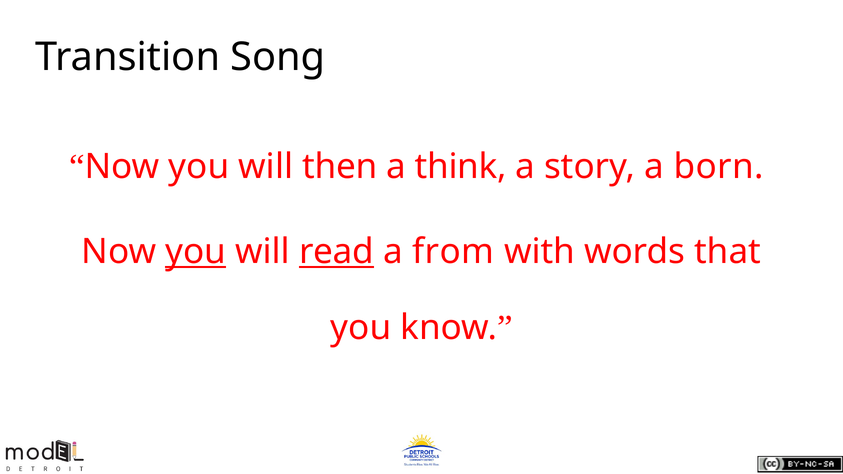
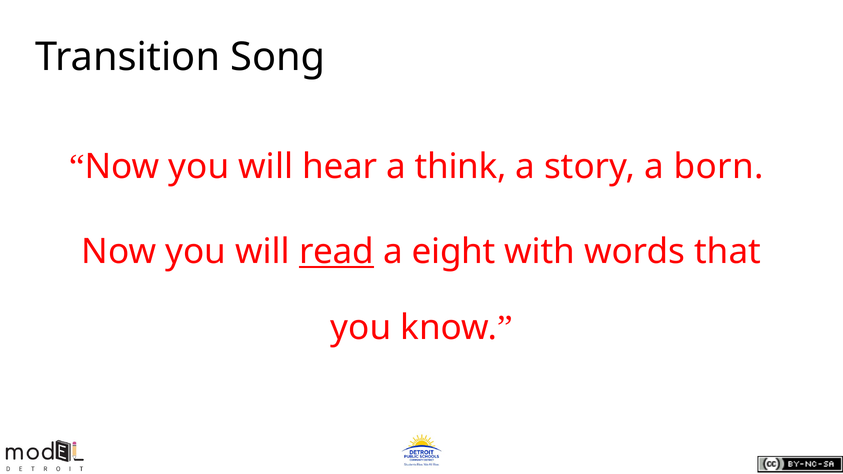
then: then -> hear (340, 167)
you underline: present -> none (196, 252)
from: from -> eight (454, 252)
